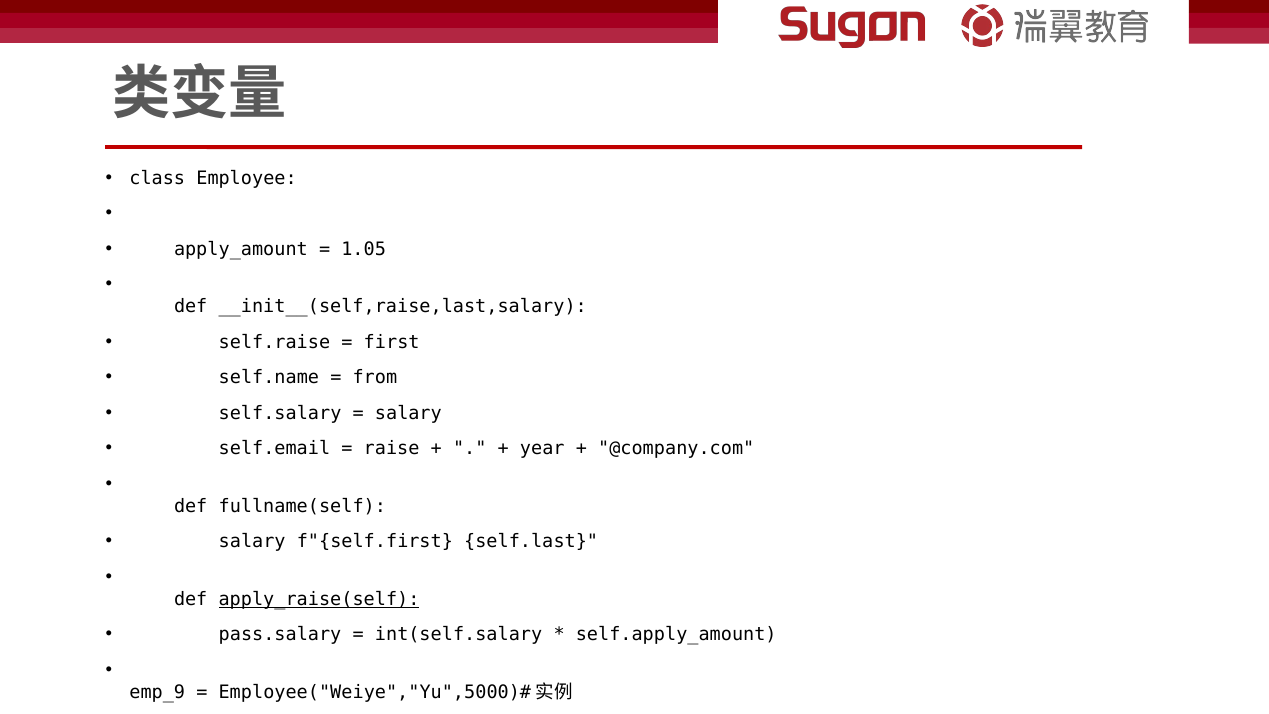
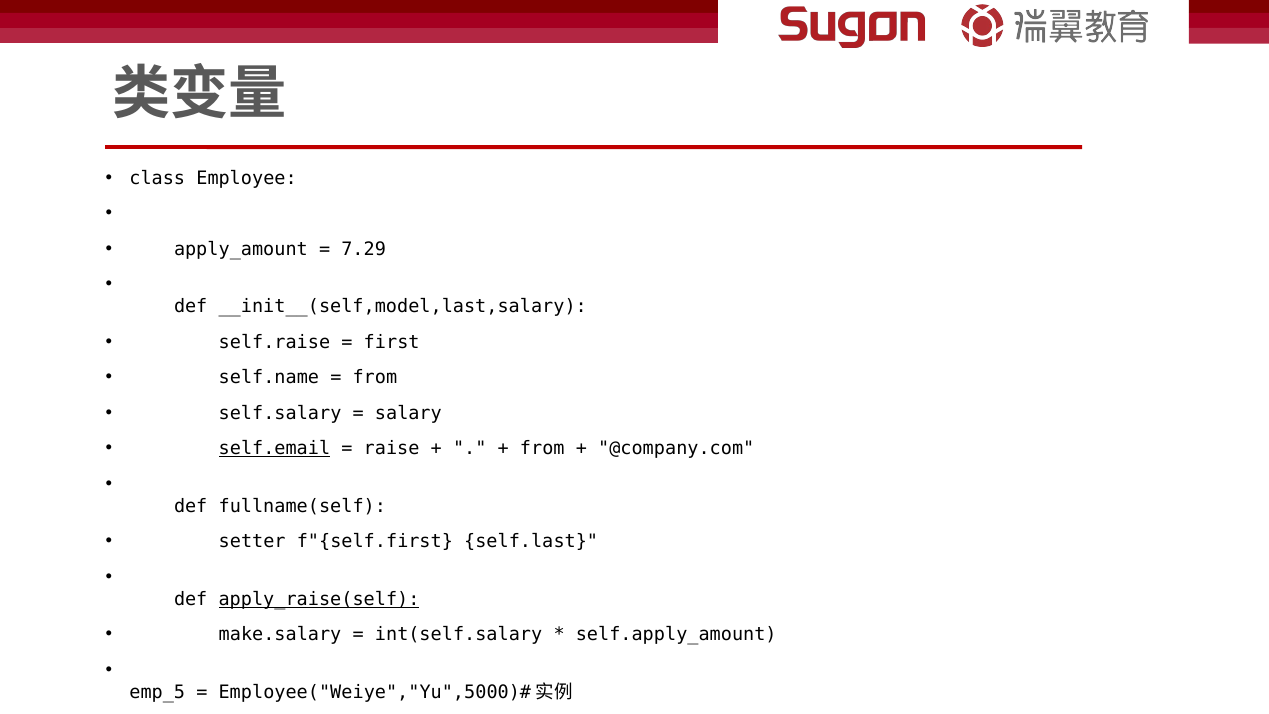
1.05: 1.05 -> 7.29 (364, 249)
__init__(self,raise,last,salary: __init__(self,raise,last,salary -> __init__(self,model,last,salary (403, 307)
self.email underline: none -> present (274, 448)
year: year -> from (542, 448)
salary: salary -> setter (252, 542)
pass.salary: pass.salary -> make.salary (280, 635)
emp_9: emp_9 -> emp_5 (157, 692)
